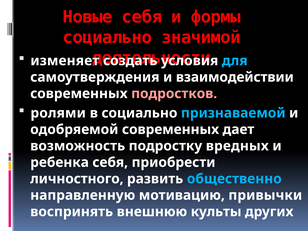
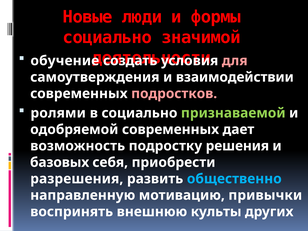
Новые себя: себя -> люди (142, 17)
изменяет: изменяет -> обучение (65, 61)
для colour: light blue -> pink (235, 61)
признаваемой colour: light blue -> light green (233, 113)
вредных: вредных -> решения (237, 146)
ребенка: ребенка -> базовых (60, 162)
личностного: личностного -> разрешения (77, 179)
